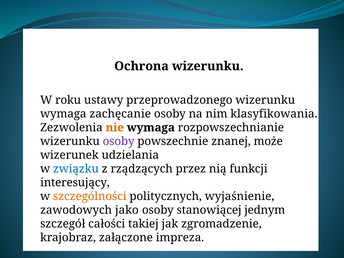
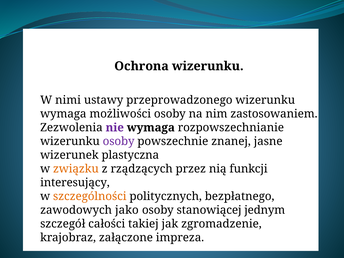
roku: roku -> nimi (68, 100)
zachęcanie: zachęcanie -> możliwości (120, 114)
klasyfikowania: klasyfikowania -> zastosowaniem (274, 114)
nie colour: orange -> purple (115, 128)
może: może -> jasne (268, 141)
udzielania: udzielania -> plastyczna (130, 155)
związku colour: blue -> orange (76, 169)
wyjaśnienie: wyjaśnienie -> bezpłatnego (240, 196)
